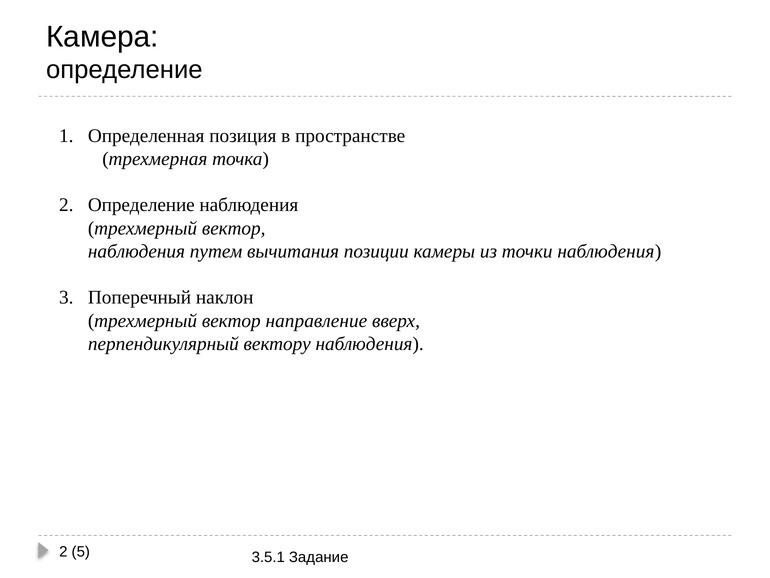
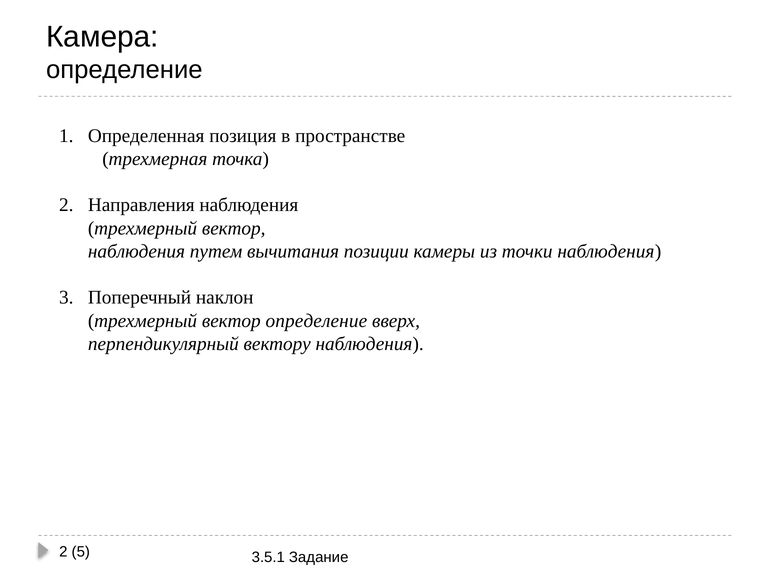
2 Определение: Определение -> Направления (141, 205)
вектор направление: направление -> определение (316, 320)
